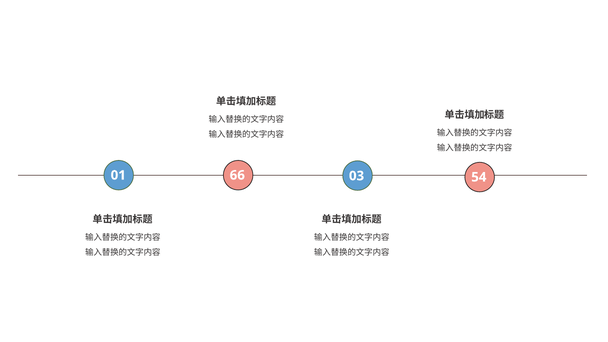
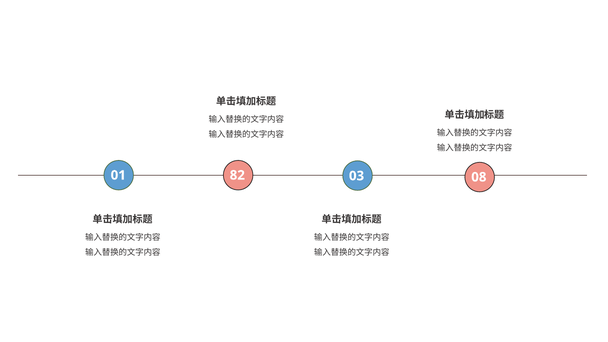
66: 66 -> 82 (237, 175)
54: 54 -> 08 (479, 177)
